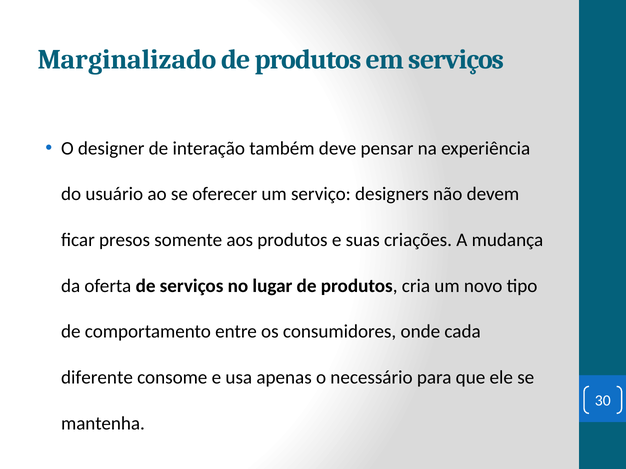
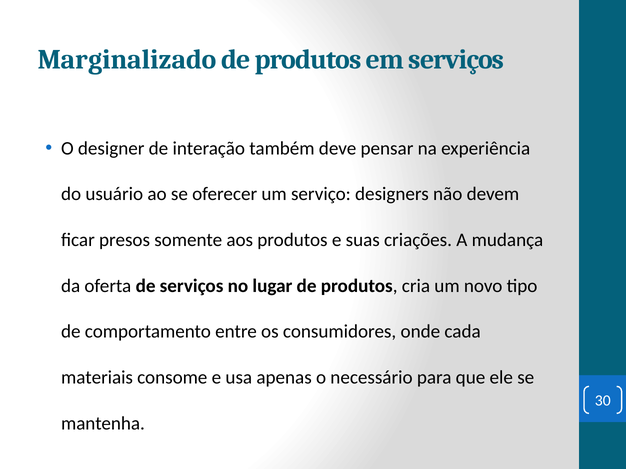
diferente: diferente -> materiais (97, 378)
